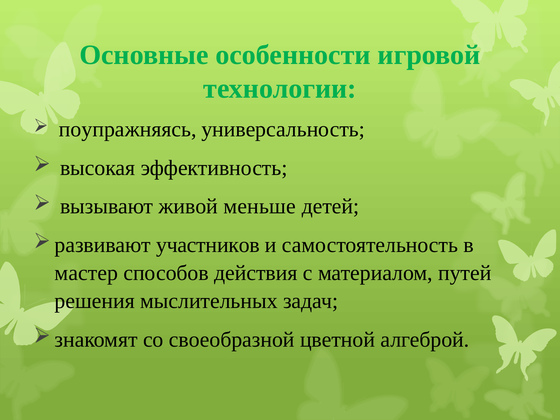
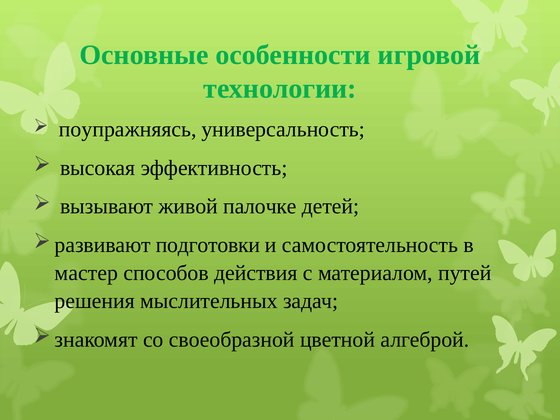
меньше: меньше -> палочке (260, 206)
участников: участников -> подготовки (208, 245)
